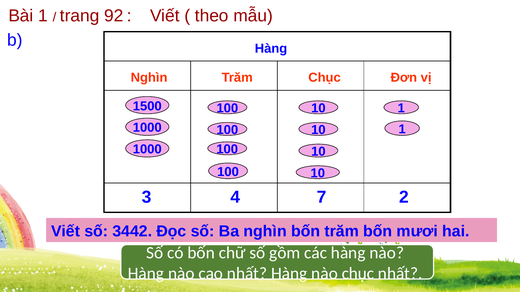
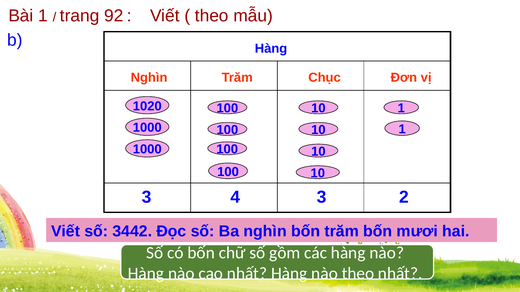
1500: 1500 -> 1020 (147, 106)
4 7: 7 -> 3 (322, 197)
nào chục: chục -> theo (358, 274)
